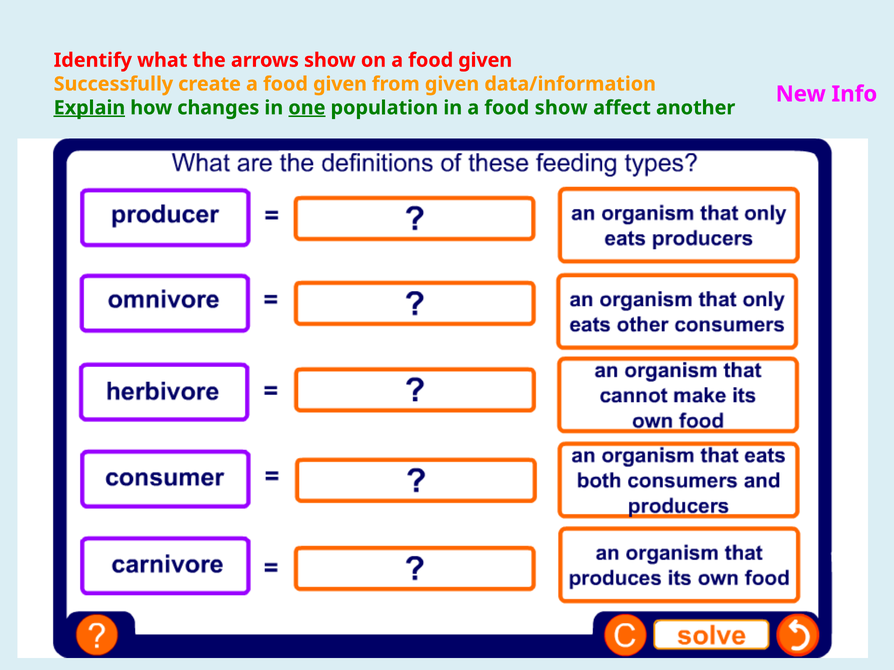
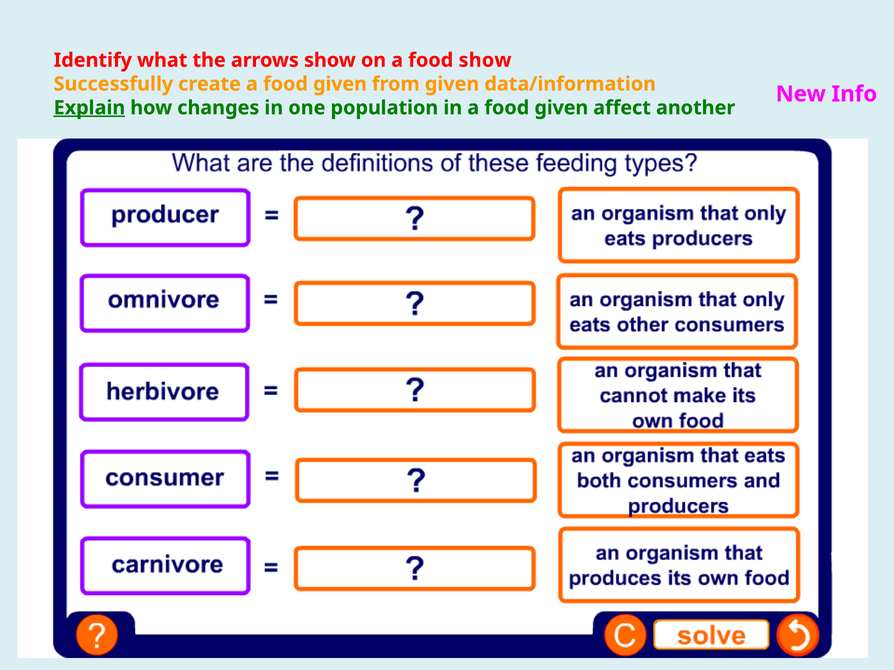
on a food given: given -> show (485, 60)
one underline: present -> none (307, 108)
in a food show: show -> given (561, 108)
